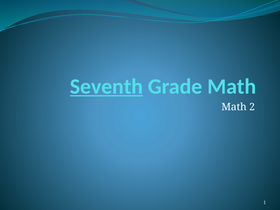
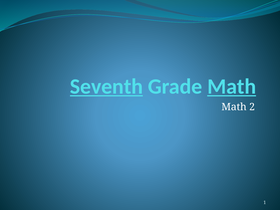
Math underline: none -> present (232, 86)
